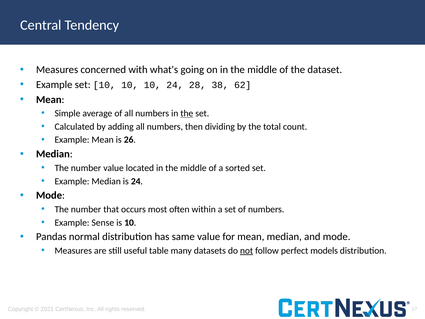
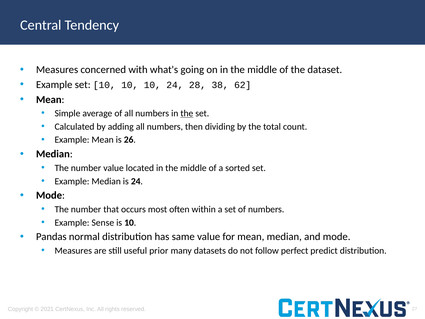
table: table -> prior (159, 250)
not underline: present -> none (247, 250)
models: models -> predict (324, 250)
